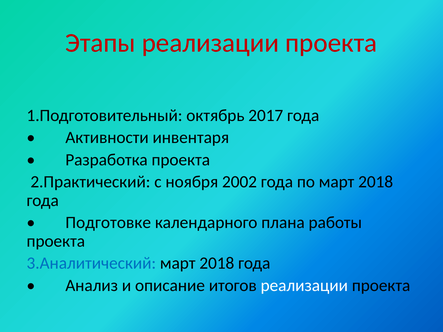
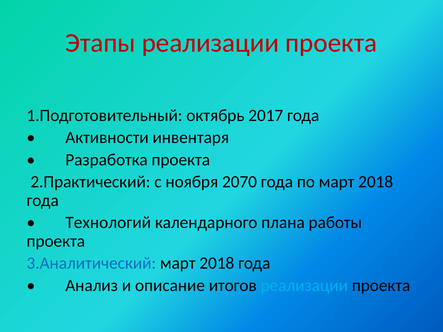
2002: 2002 -> 2070 (240, 182)
Подготовке: Подготовке -> Технологий (108, 223)
реализации colour: white -> light blue (304, 286)
